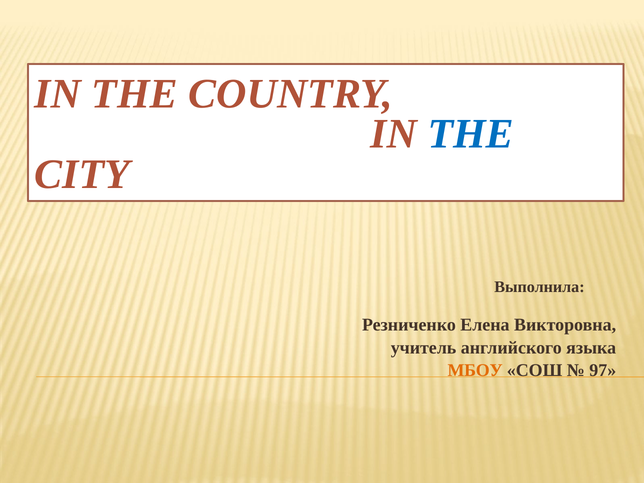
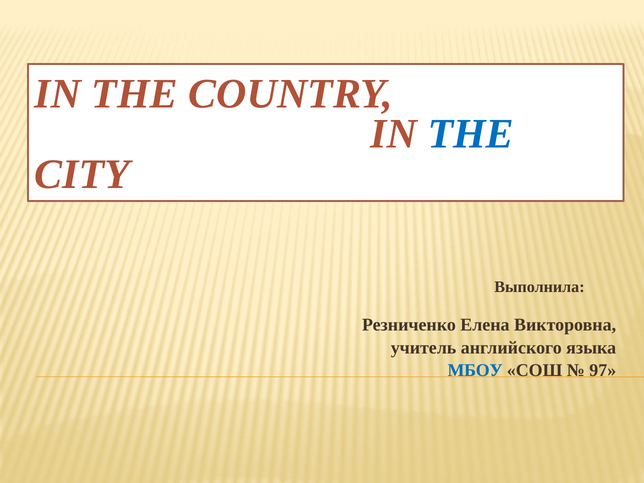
МБОУ colour: orange -> blue (475, 371)
